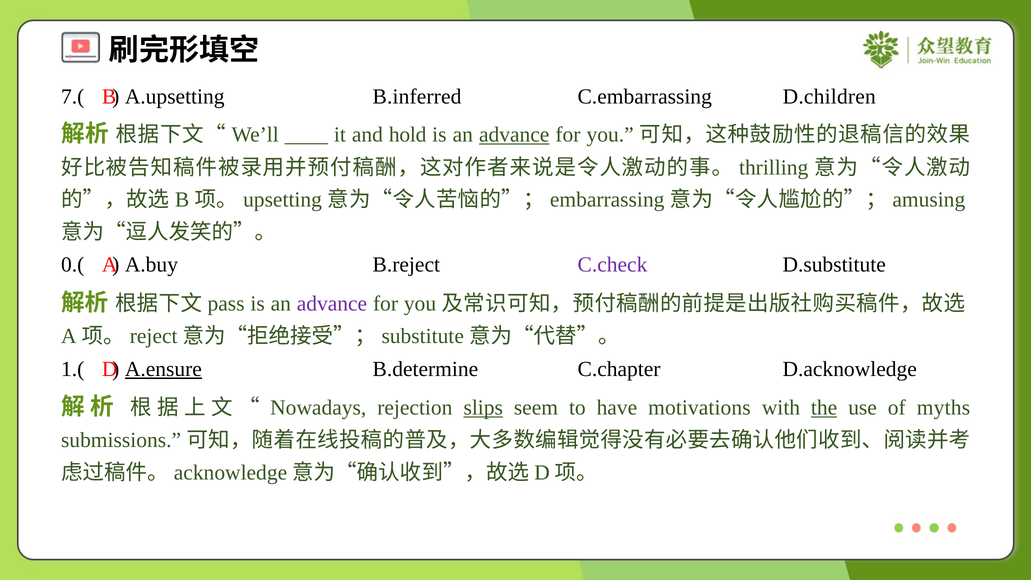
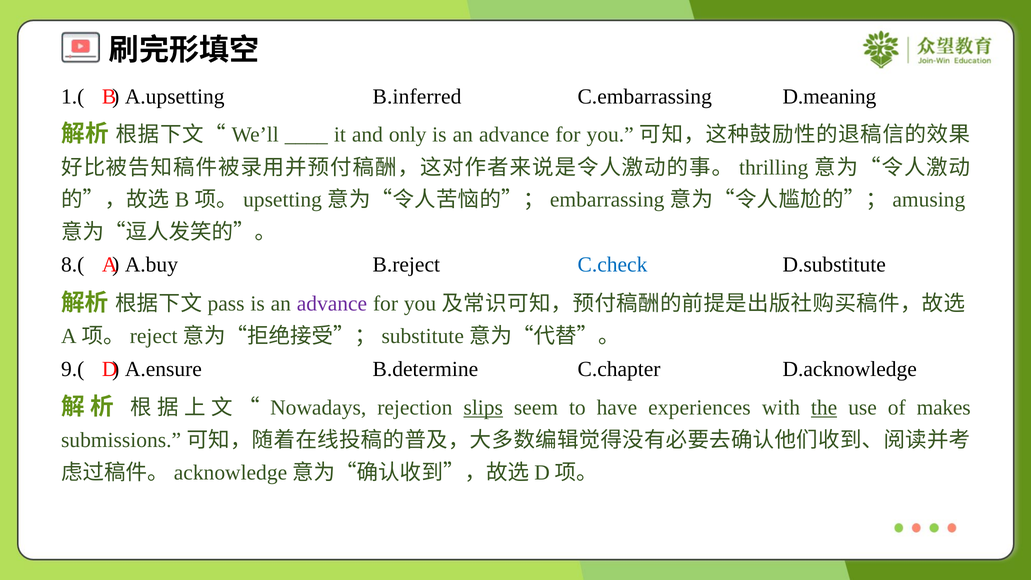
7.(: 7.( -> 1.( (73, 97)
D.children: D.children -> D.meaning (829, 97)
hold: hold -> only (408, 135)
advance underline: present -> none (514, 135)
0.(: 0.( -> 8.( (73, 265)
C.check colour: purple -> blue (612, 265)
1.(: 1.( -> 9.( (73, 369)
A.ensure underline: present -> none (163, 369)
motivations: motivations -> experiences (699, 408)
myths: myths -> makes (944, 408)
